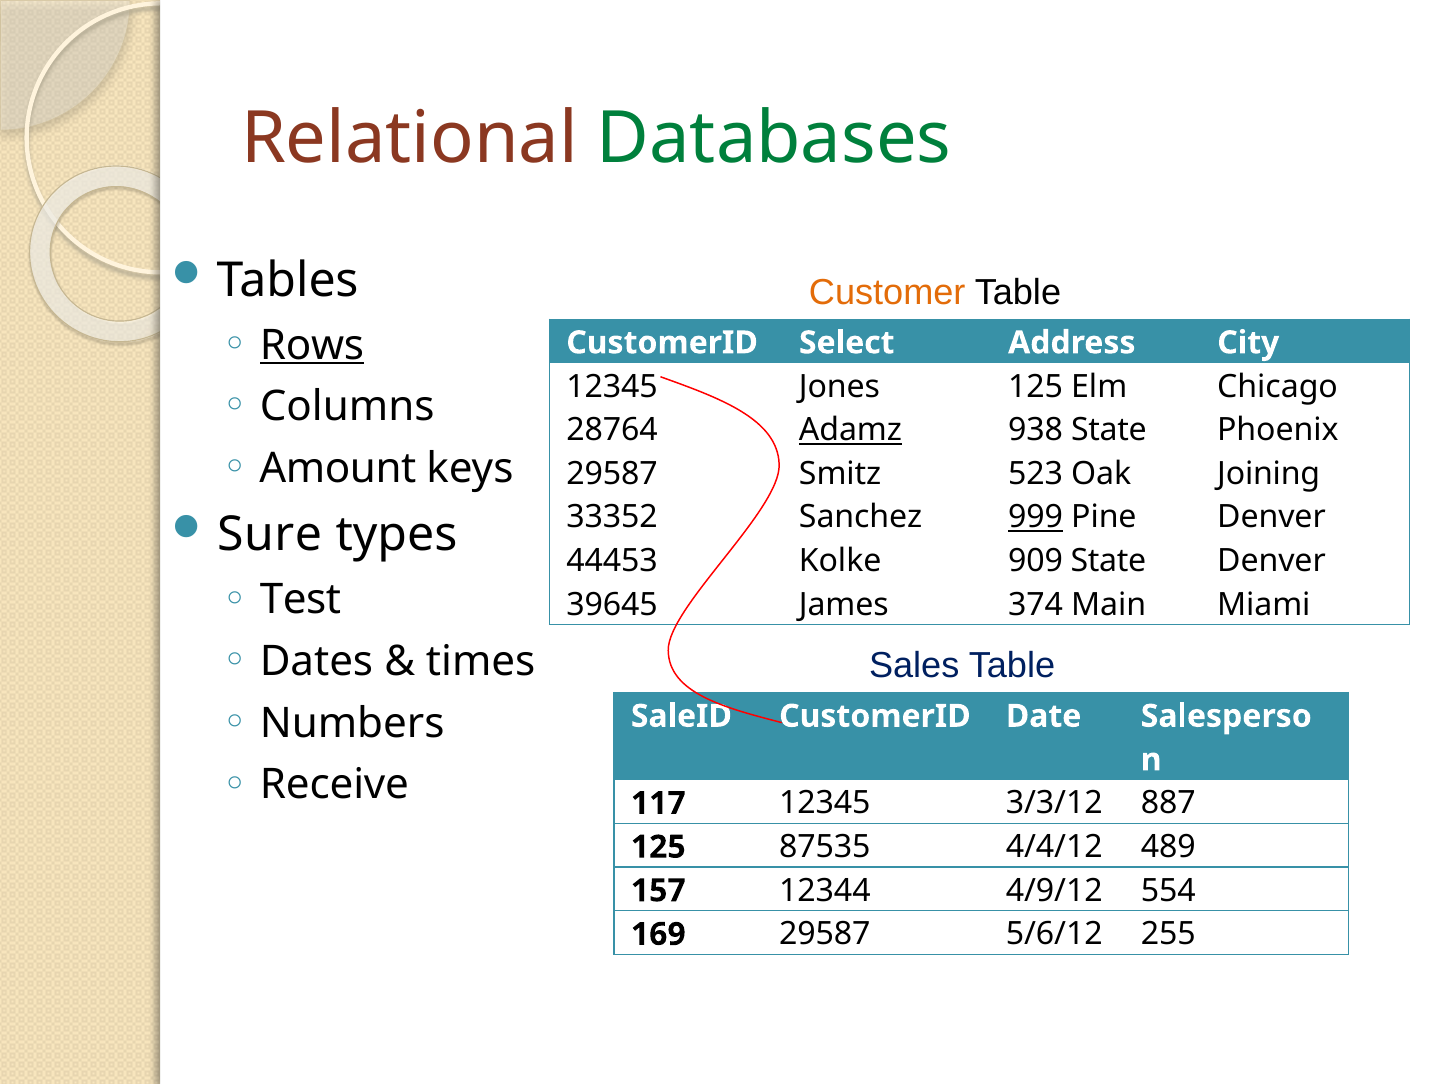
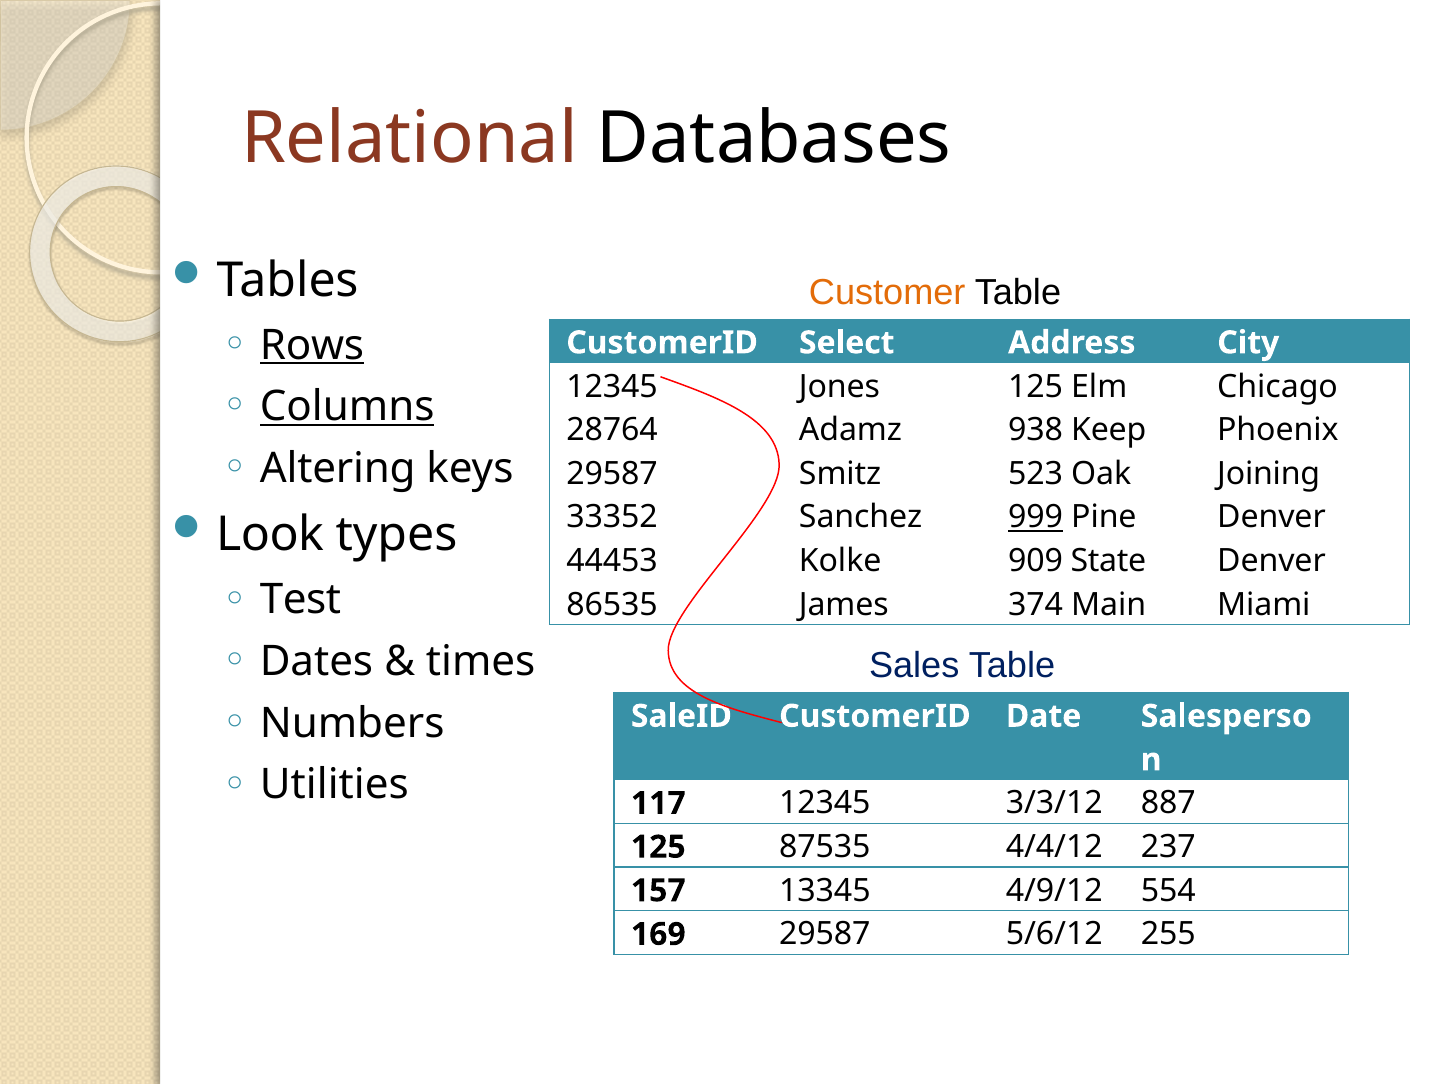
Databases colour: green -> black (774, 139)
Columns underline: none -> present (347, 407)
Adamz underline: present -> none (850, 430)
938 State: State -> Keep (1109, 430)
Amount: Amount -> Altering (338, 468)
Sure: Sure -> Look (270, 535)
39645: 39645 -> 86535 (612, 605)
Receive: Receive -> Utilities (334, 785)
489: 489 -> 237 (1168, 847)
12344: 12344 -> 13345 (825, 890)
